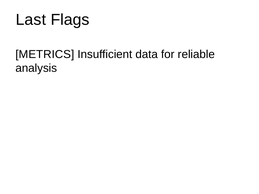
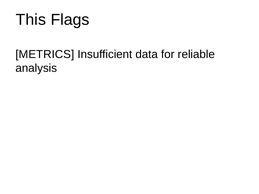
Last: Last -> This (31, 20)
